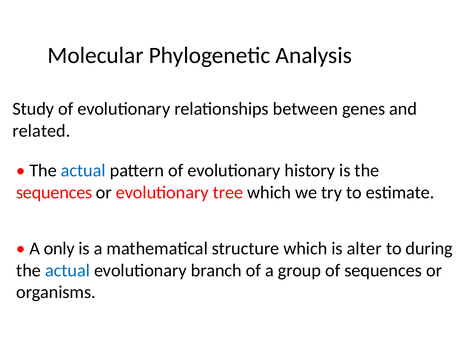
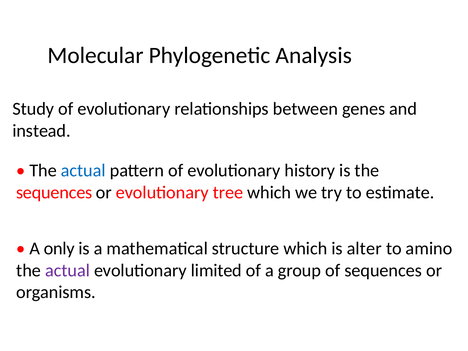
related: related -> instead (42, 131)
during: during -> amino (429, 248)
actual colour: blue -> purple (67, 270)
branch: branch -> limited (216, 270)
